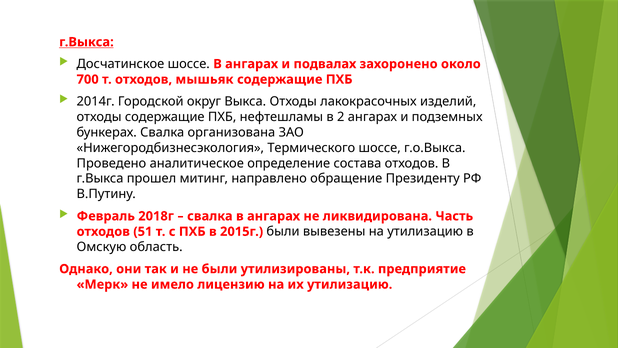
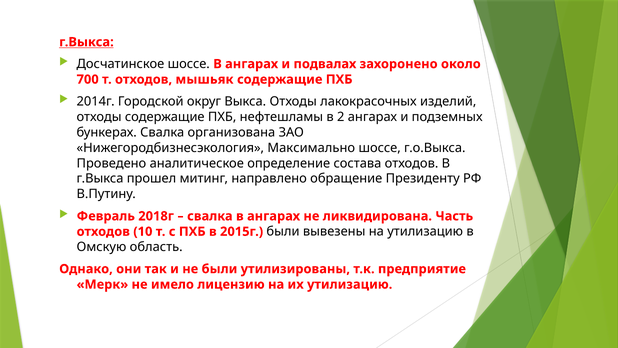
Термического: Термического -> Максимально (311, 148)
51: 51 -> 10 (143, 231)
